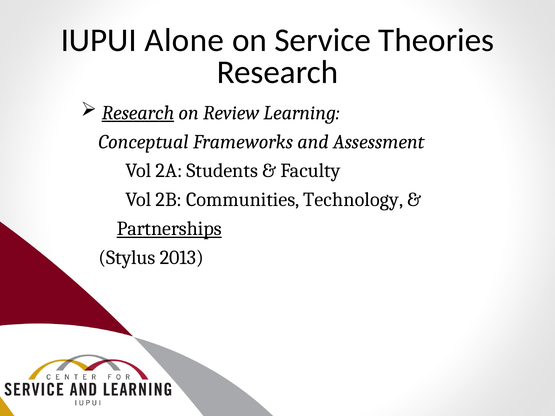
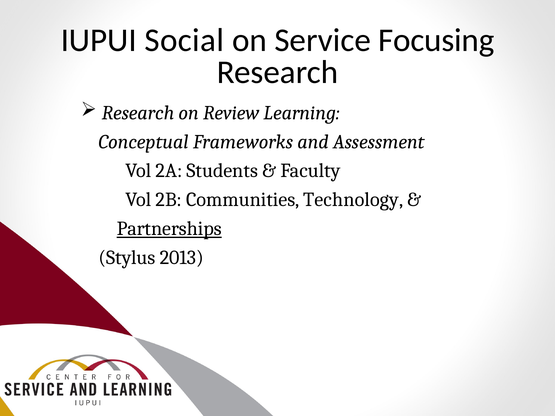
Alone: Alone -> Social (184, 40)
Theories: Theories -> Focusing (436, 40)
Research underline: present -> none (138, 113)
